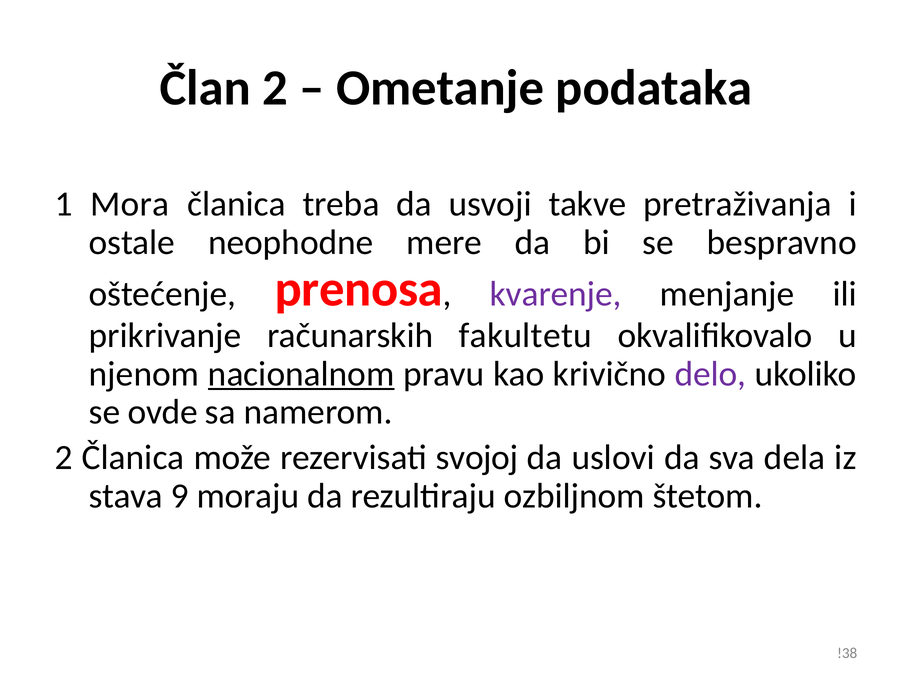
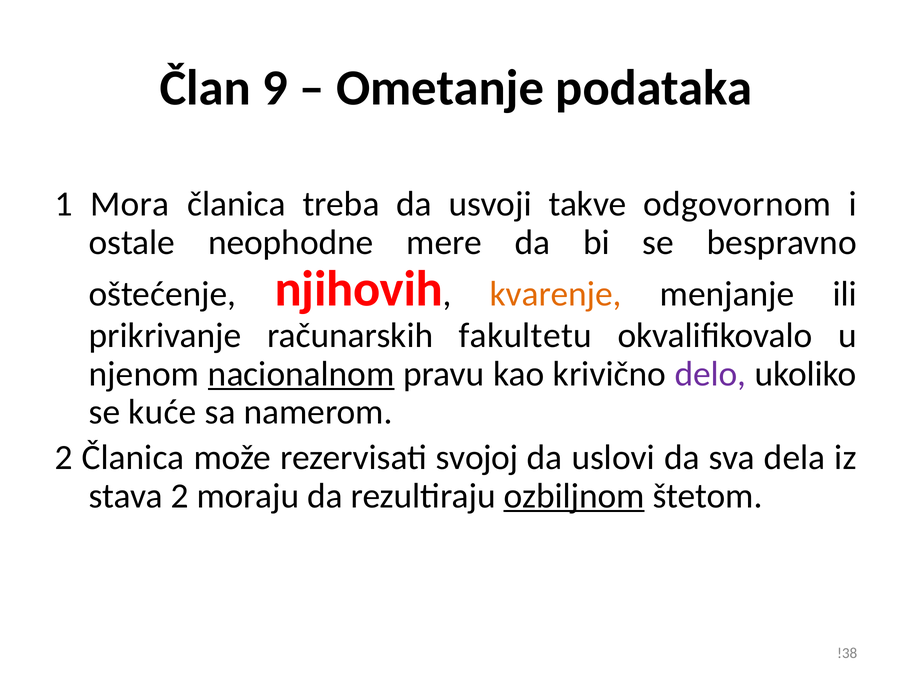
Član 2: 2 -> 9 (275, 88)
pretraživanja: pretraživanja -> odgovornom (737, 204)
prenosa: prenosa -> njihovih (359, 289)
kvarenje colour: purple -> orange (556, 294)
ovde: ovde -> kuće (162, 412)
stava 9: 9 -> 2 (180, 496)
ozbiljnom underline: none -> present (574, 496)
